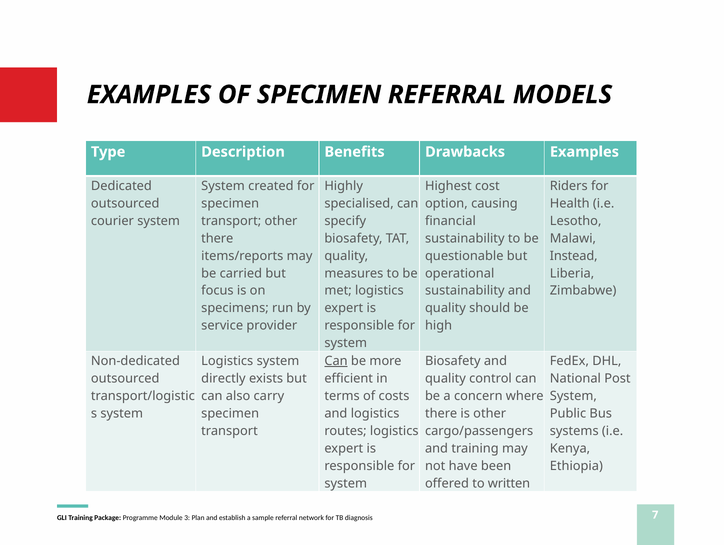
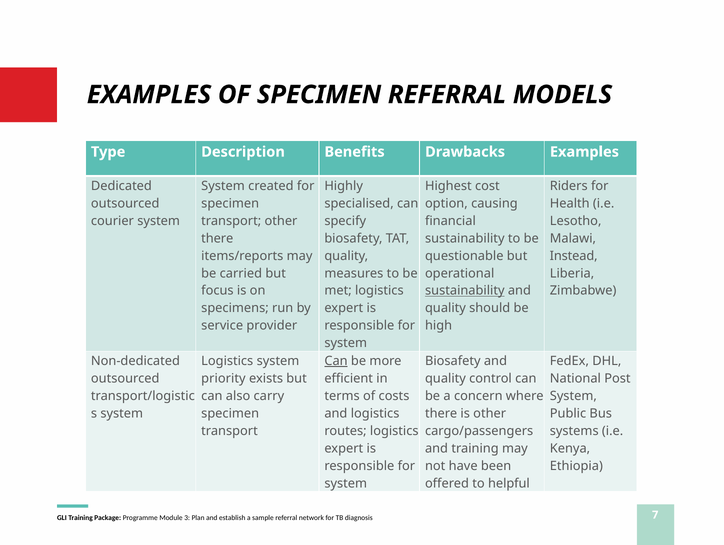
sustainability underline: none -> present (465, 291)
directly: directly -> priority (223, 379)
written: written -> helpful (509, 483)
